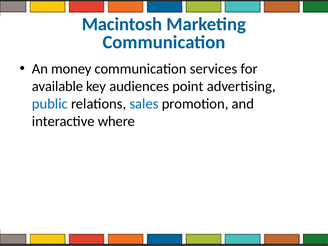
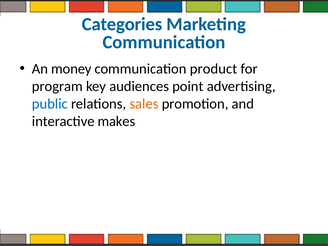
Macintosh: Macintosh -> Categories (122, 24)
services: services -> product (214, 69)
available: available -> program (57, 86)
sales colour: blue -> orange (144, 104)
where: where -> makes (116, 121)
